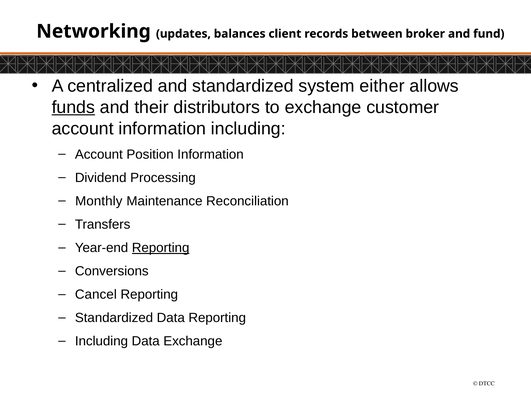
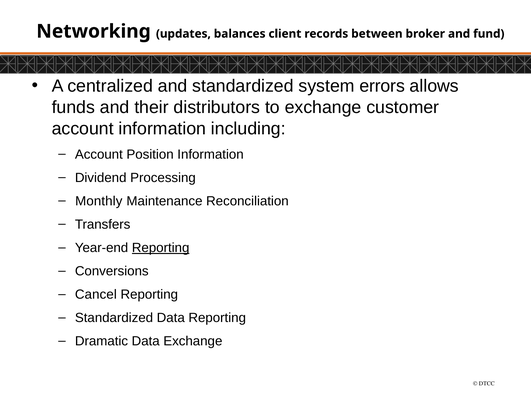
either: either -> errors (382, 86)
funds underline: present -> none (73, 107)
Including: Including -> Dramatic (101, 341)
